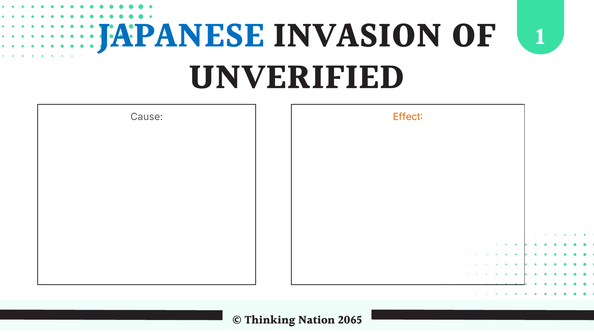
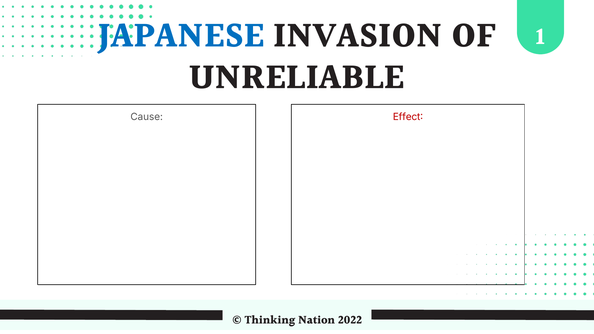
UNVERIFIED: UNVERIFIED -> UNRELIABLE (297, 78)
Effect colour: orange -> red (408, 117)
2065: 2065 -> 2022 (350, 320)
